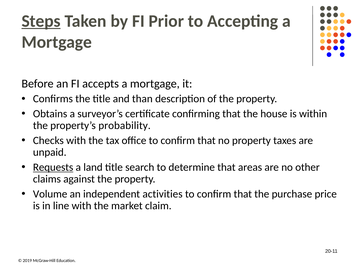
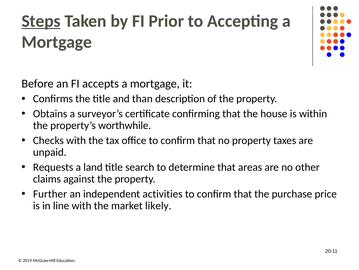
probability: probability -> worthwhile (125, 125)
Requests underline: present -> none (53, 167)
Volume: Volume -> Further (50, 193)
claim: claim -> likely (158, 205)
